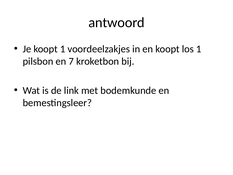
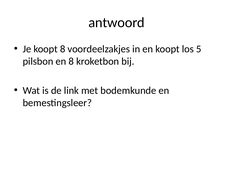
koopt 1: 1 -> 8 (63, 49)
los 1: 1 -> 5 (199, 49)
en 7: 7 -> 8 (71, 61)
